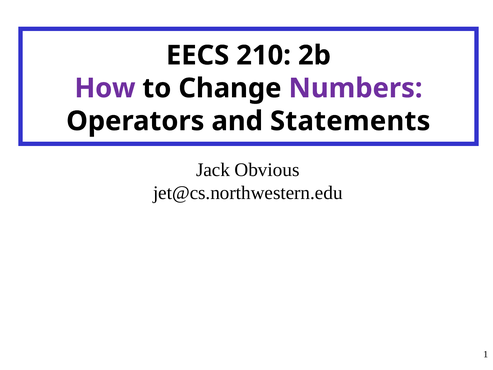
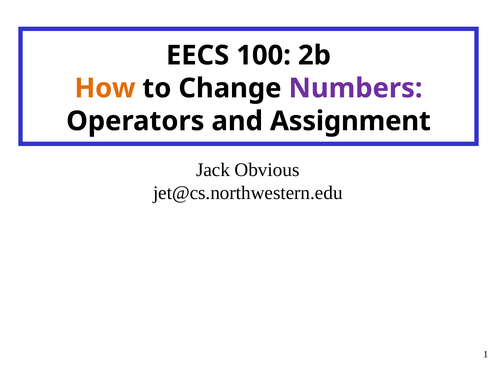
210: 210 -> 100 (264, 55)
How colour: purple -> orange (105, 88)
Statements: Statements -> Assignment (350, 121)
